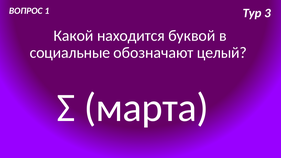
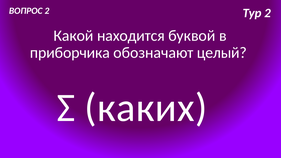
ВОПРОС 1: 1 -> 2 (47, 11)
Тур 3: 3 -> 2 (268, 13)
социальные: социальные -> приборчика (70, 53)
марта: марта -> каких (146, 108)
